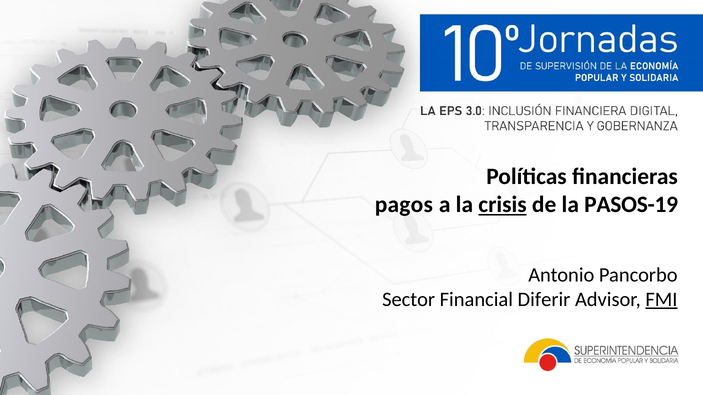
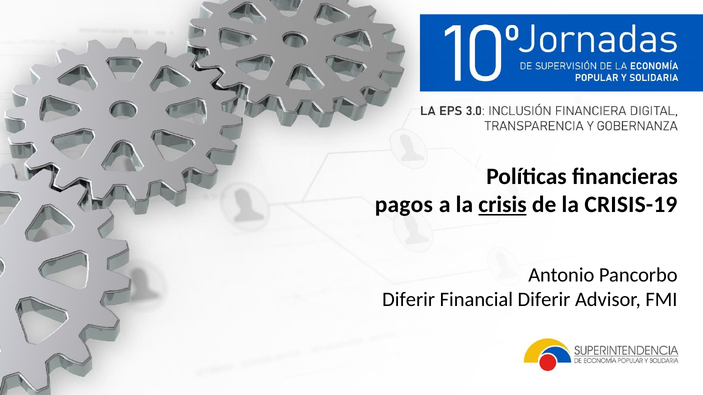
PASOS-19: PASOS-19 -> CRISIS-19 (631, 205)
Sector: Sector -> Diferir (409, 300)
FMI underline: present -> none (661, 300)
